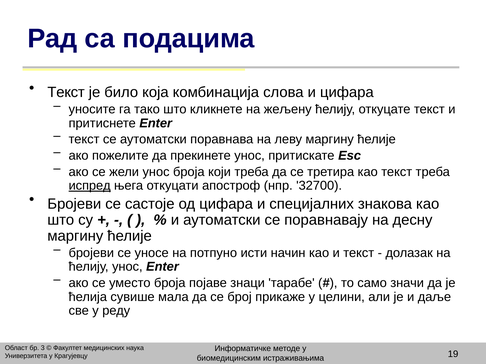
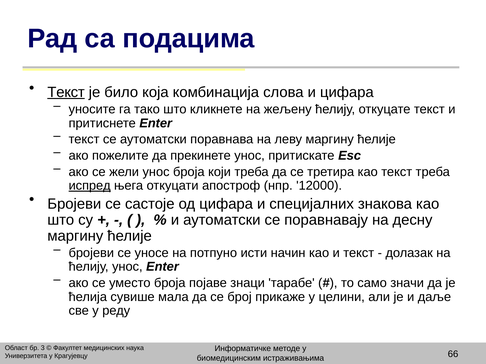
Текст underline: none -> present (66, 92)
32700: 32700 -> 12000 (319, 186)
19: 19 -> 66 (453, 355)
